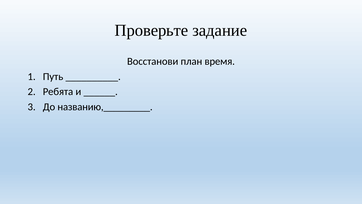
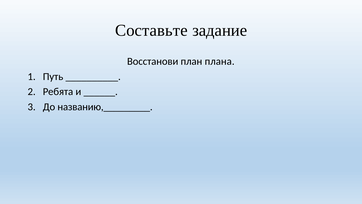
Проверьте: Проверьте -> Составьте (151, 30)
время: время -> плана (220, 61)
